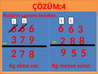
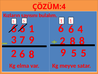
3: 3 -> 4 (80, 29)
6: 6 -> 1 (32, 28)
2 7: 7 -> 6 (22, 54)
